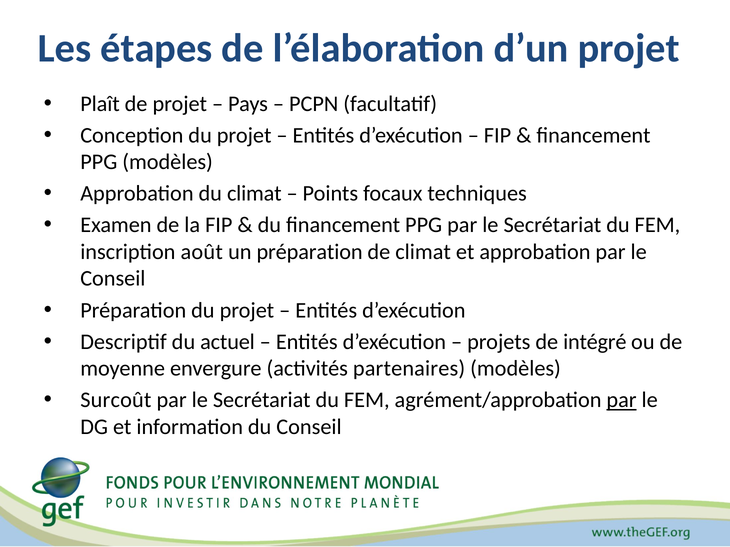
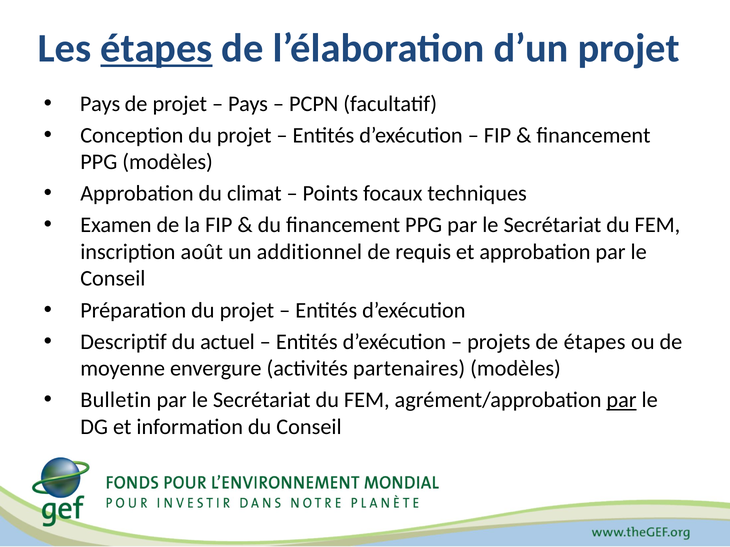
étapes underline: none -> present (156, 48)
Plaît: Plaît -> Pays (100, 104)
un préparation: préparation -> additionnel (309, 252)
de climat: climat -> requis (423, 252)
de intégré: intégré -> étapes (595, 342)
Surcoût: Surcoût -> Bulletin (116, 400)
